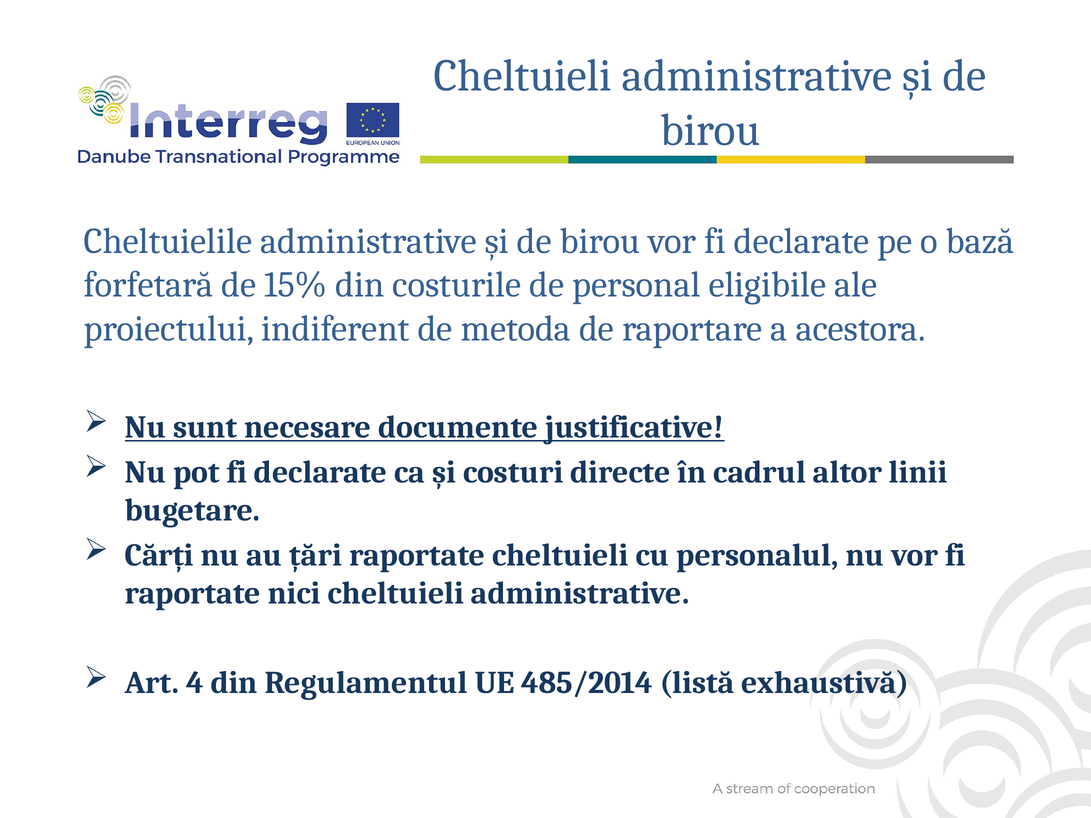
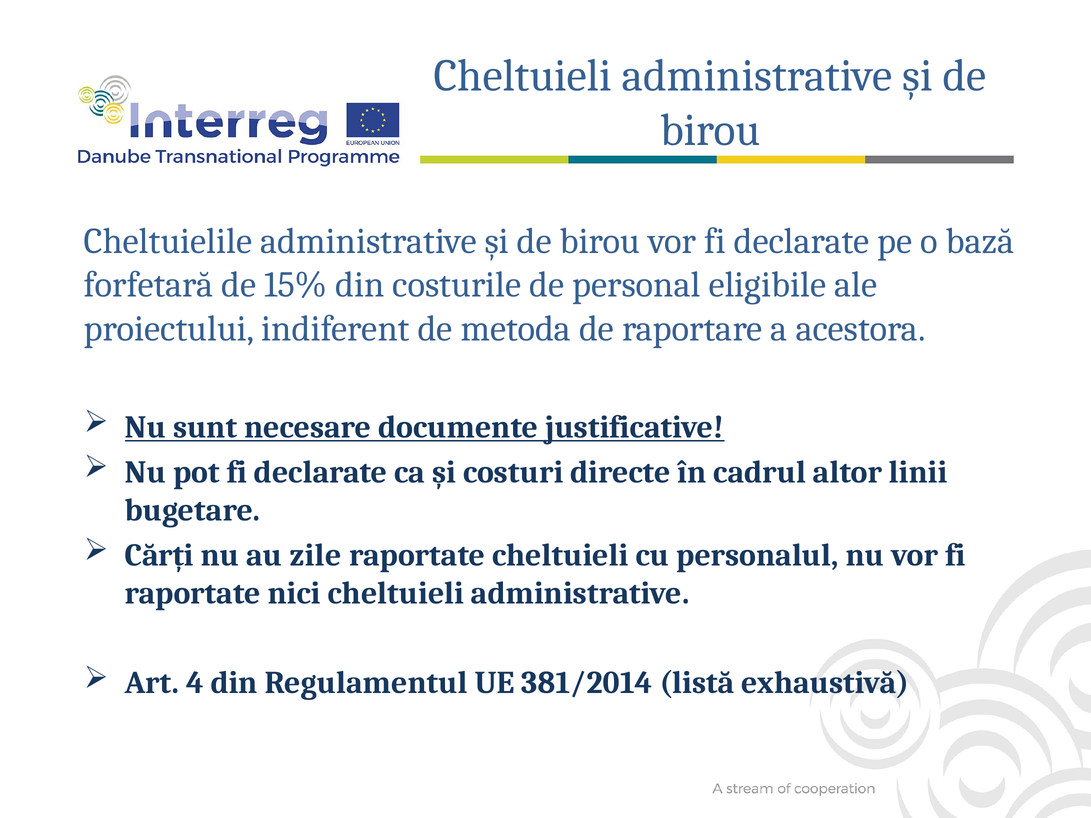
țări: țări -> zile (316, 555)
485/2014: 485/2014 -> 381/2014 (587, 683)
